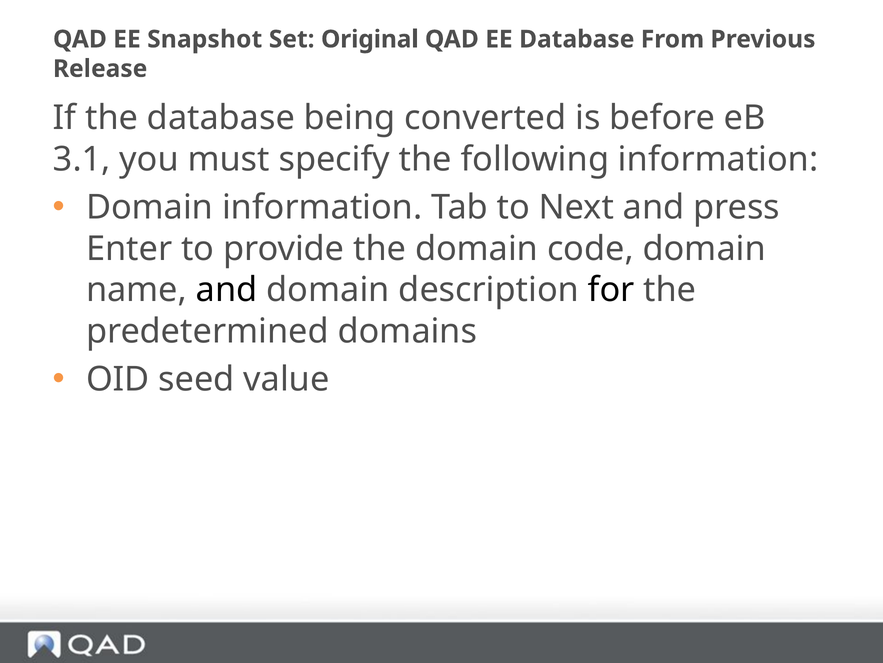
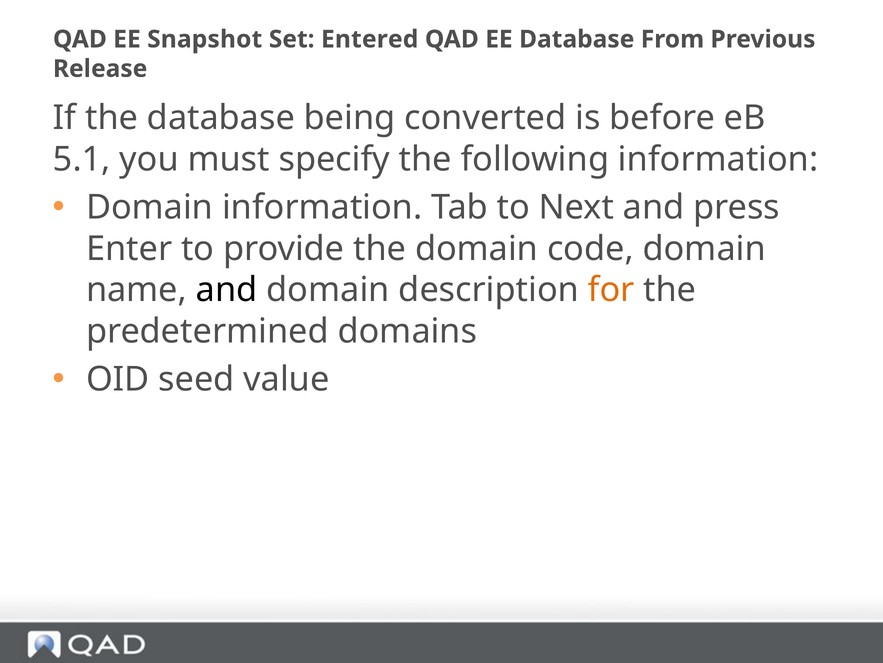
Original: Original -> Entered (370, 39)
3.1: 3.1 -> 5.1 (82, 159)
for colour: black -> orange (611, 290)
